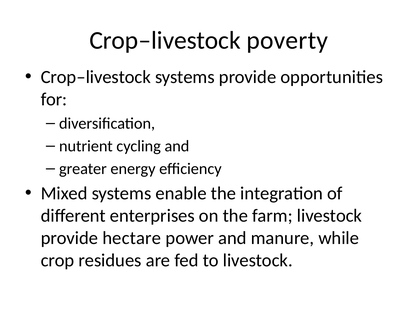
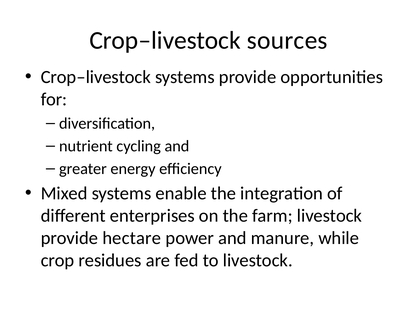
poverty: poverty -> sources (287, 40)
